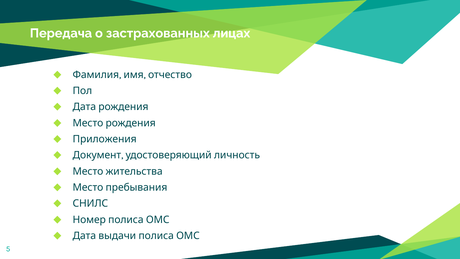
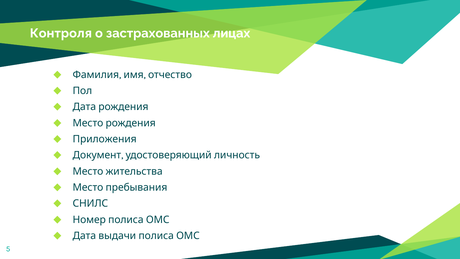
Передача: Передача -> Контроля (61, 33)
